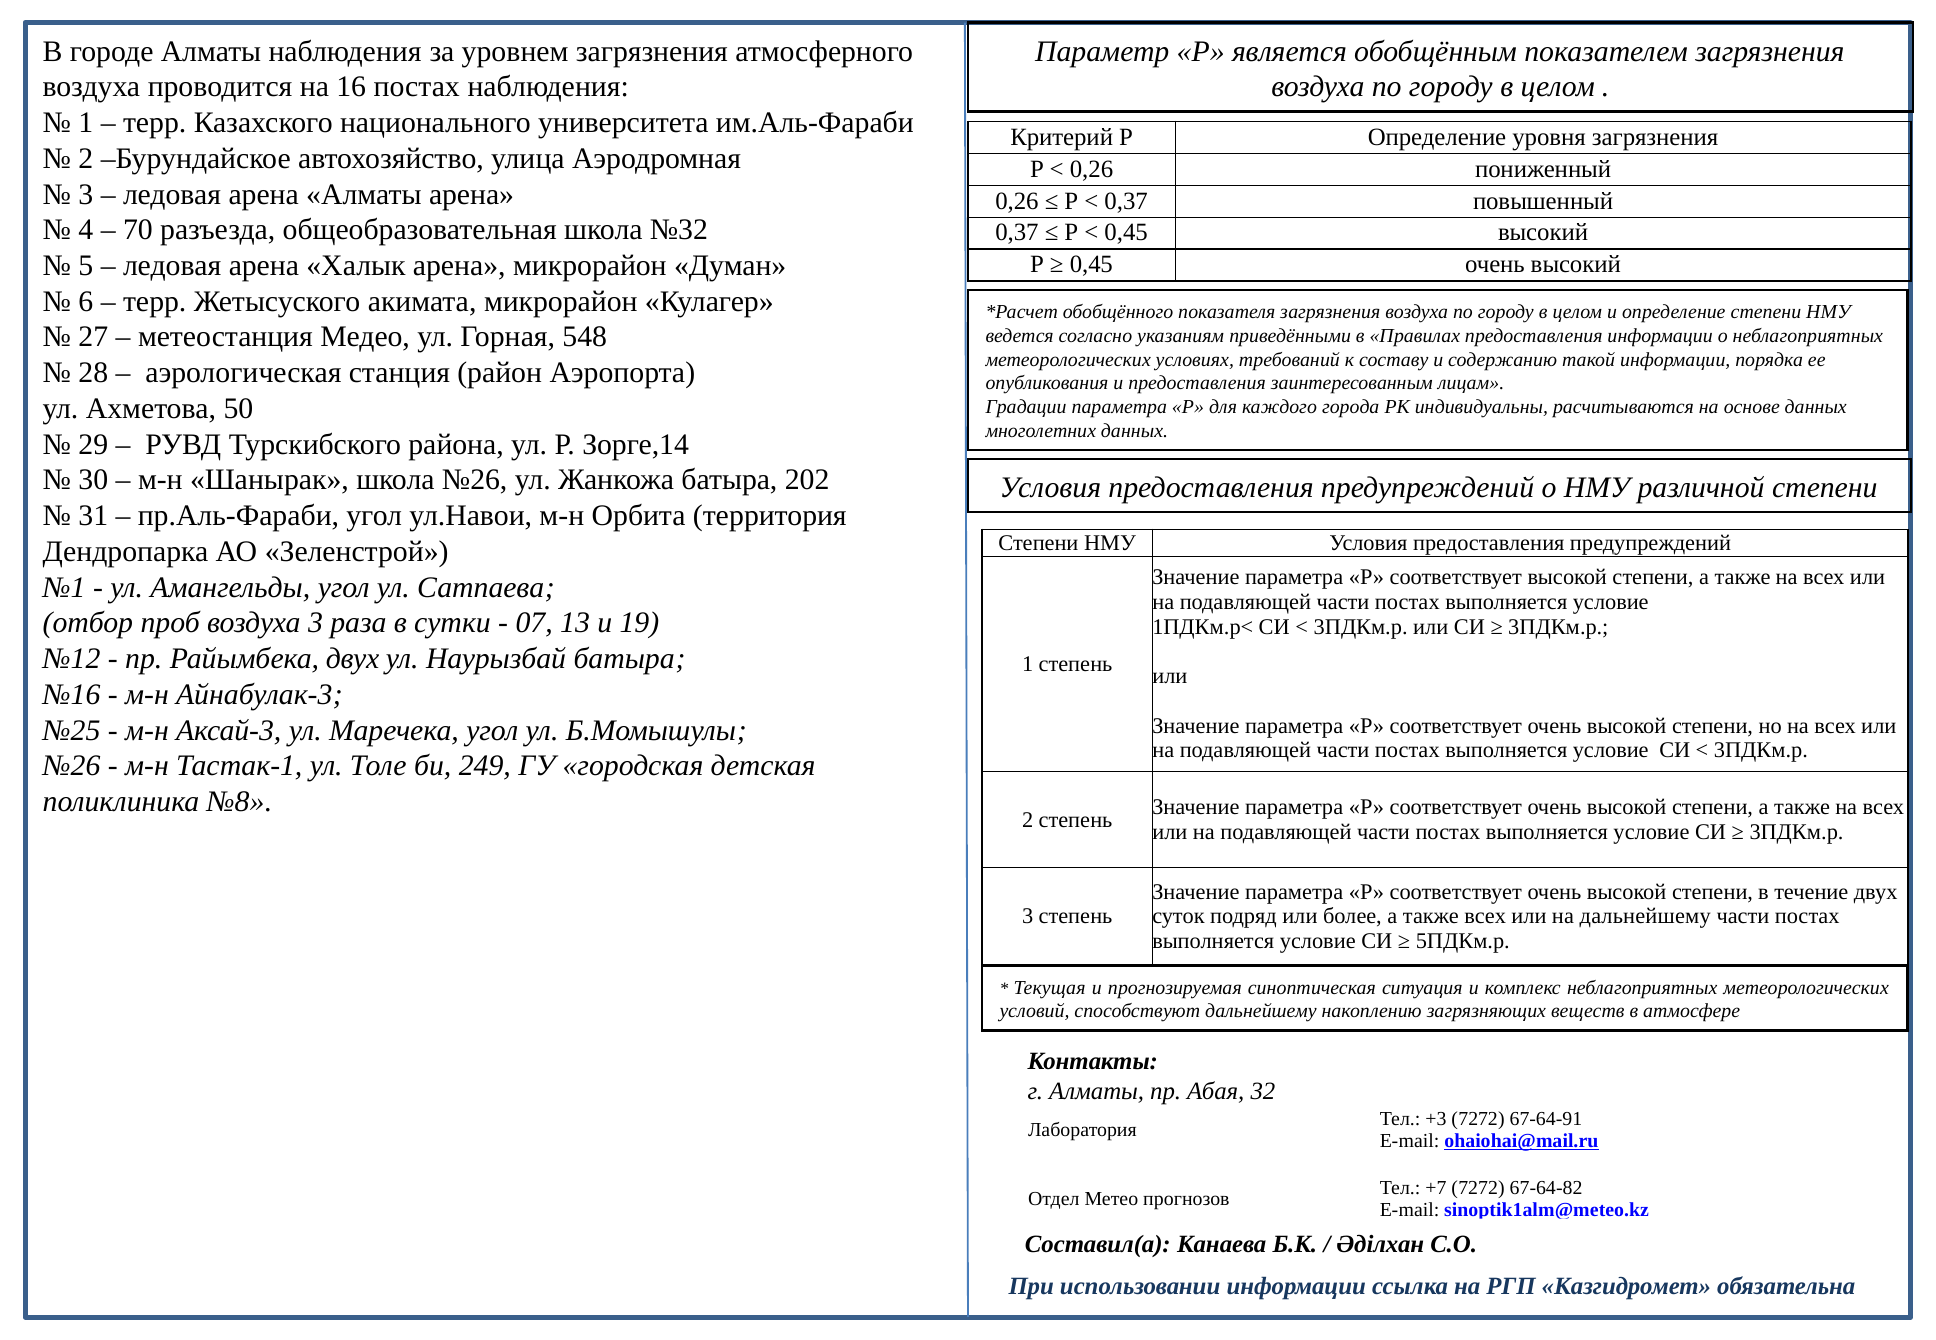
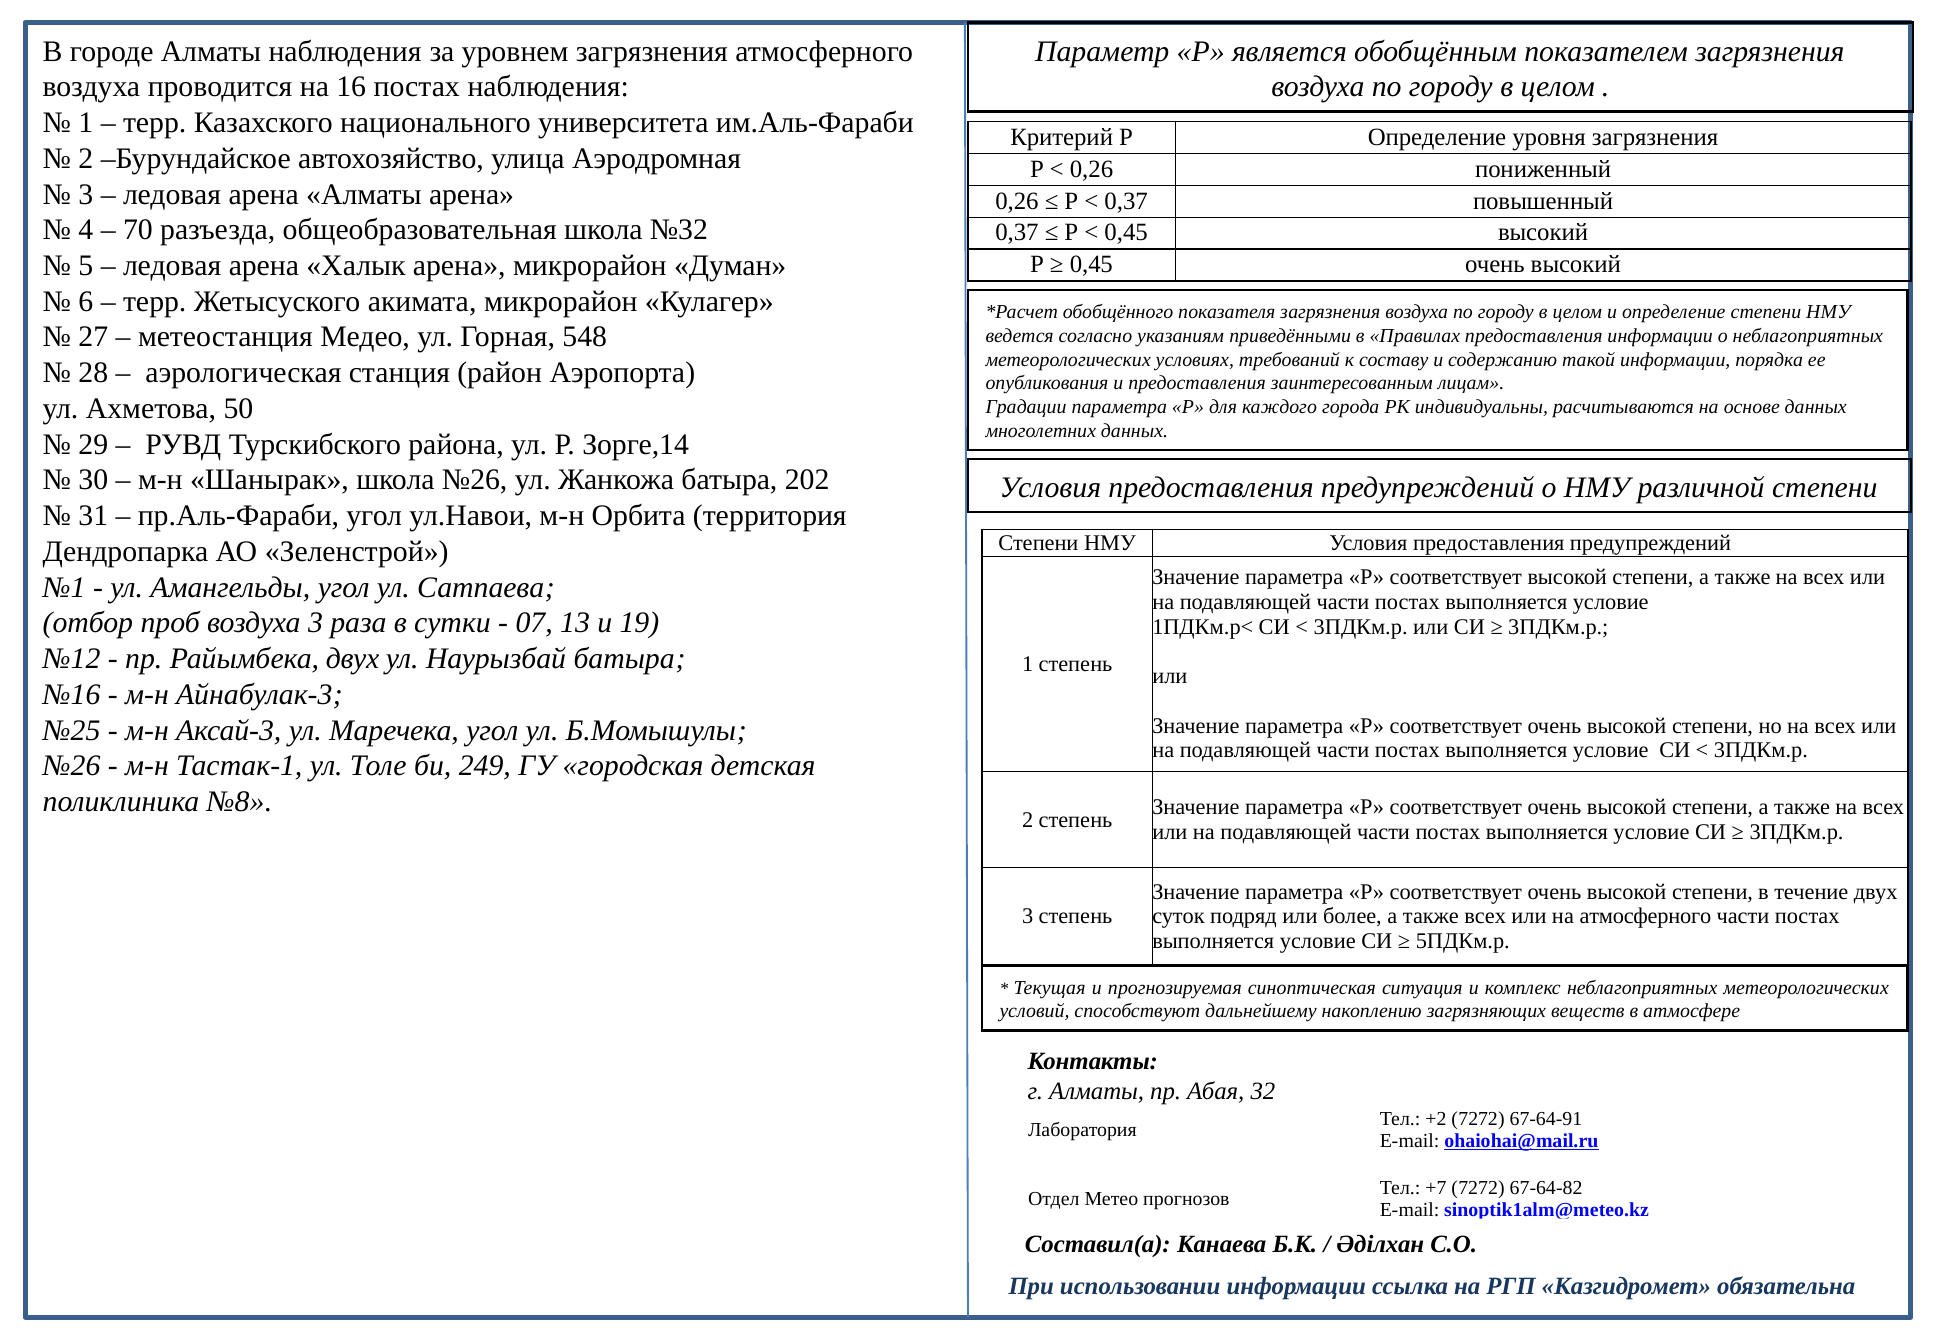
на дальнейшему: дальнейшему -> атмосферного (1645, 917)
+3: +3 -> +2 (1436, 1119)
